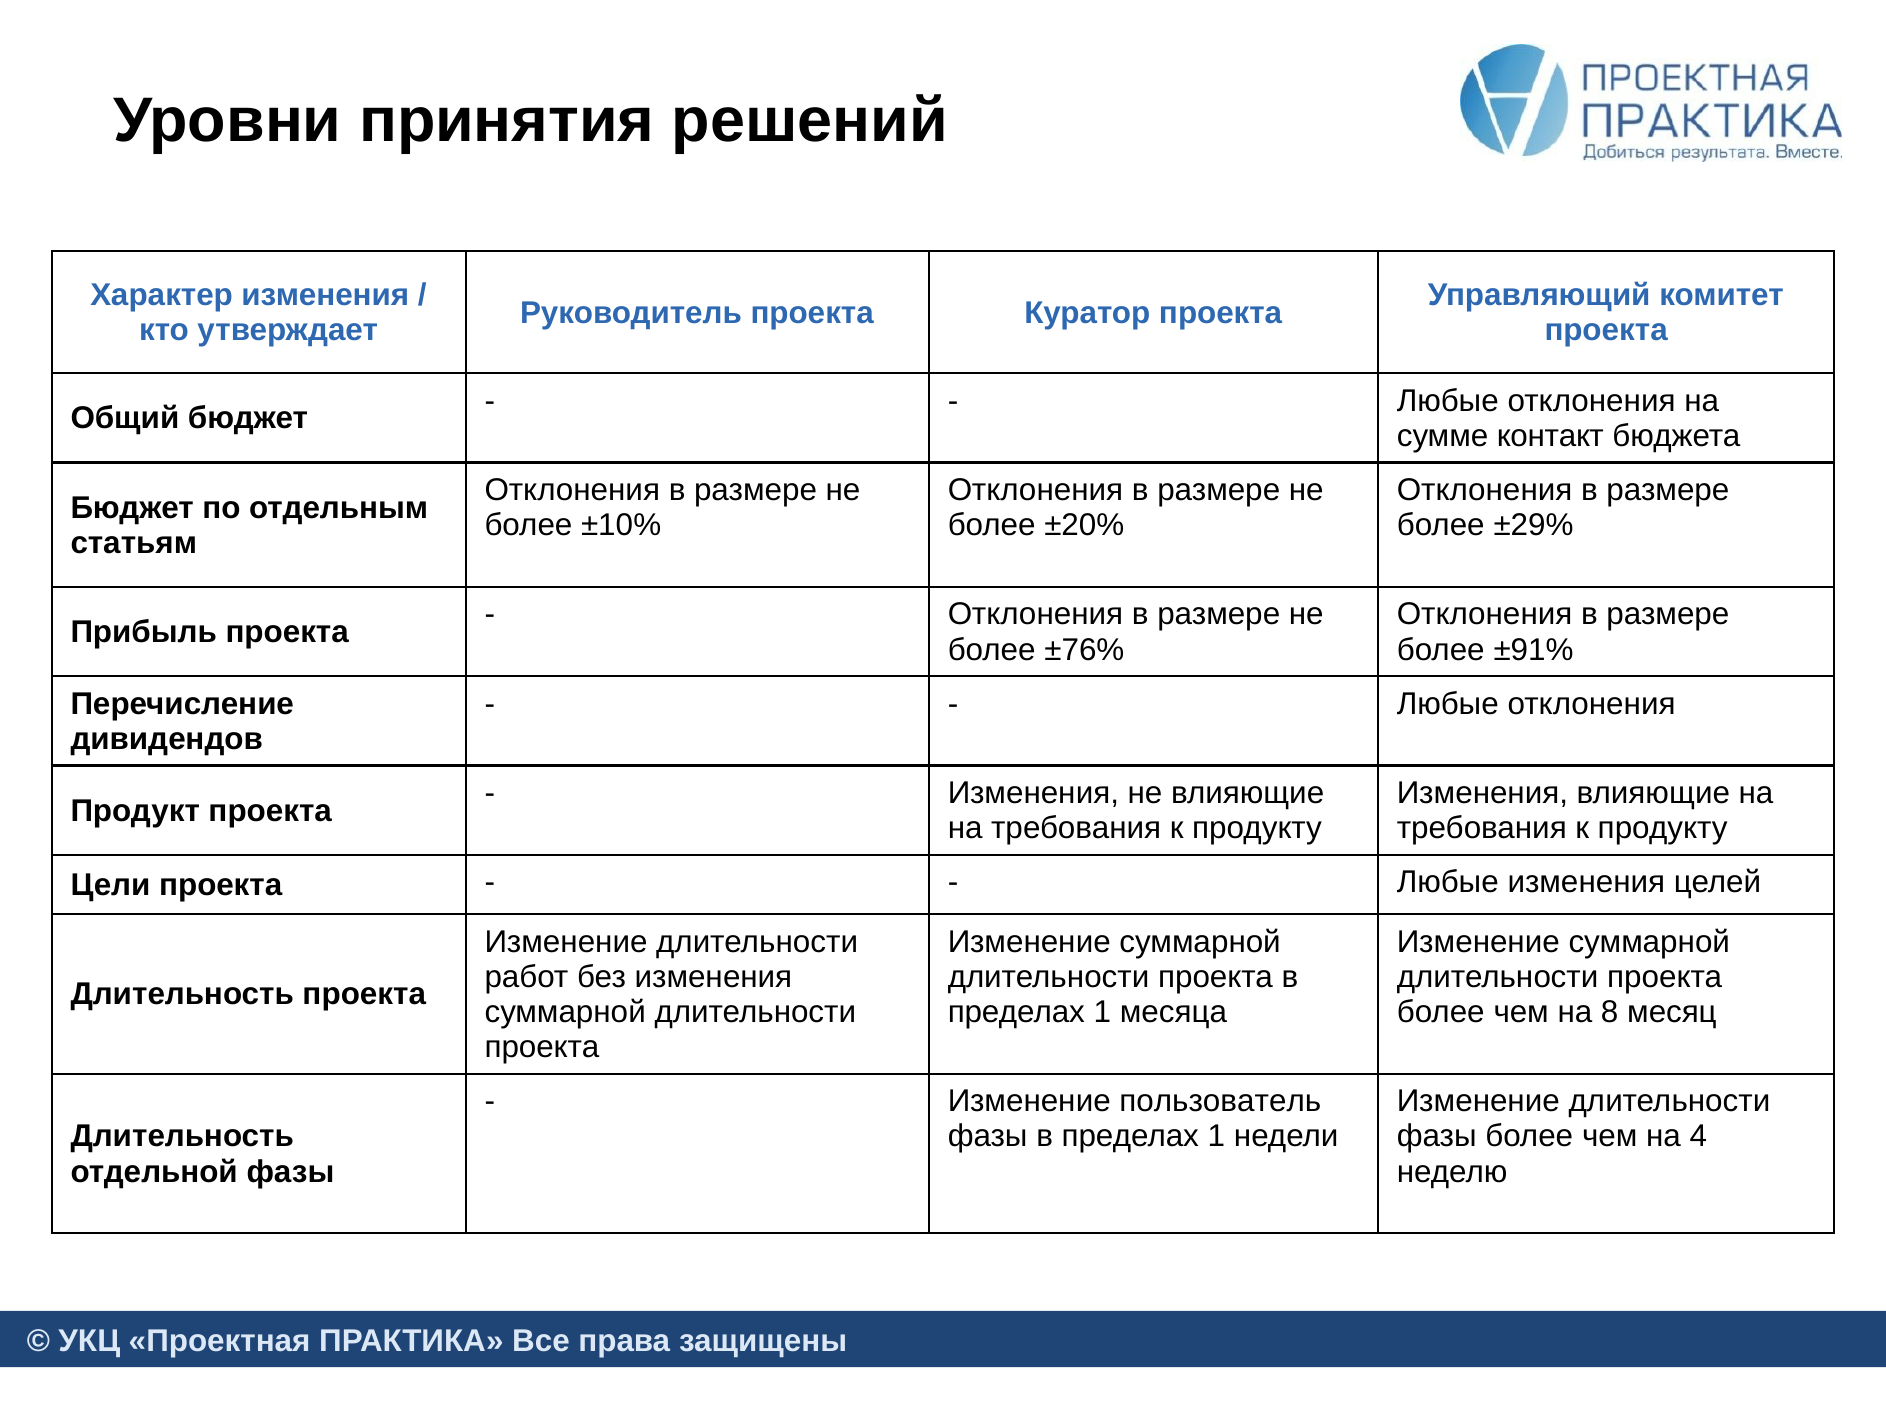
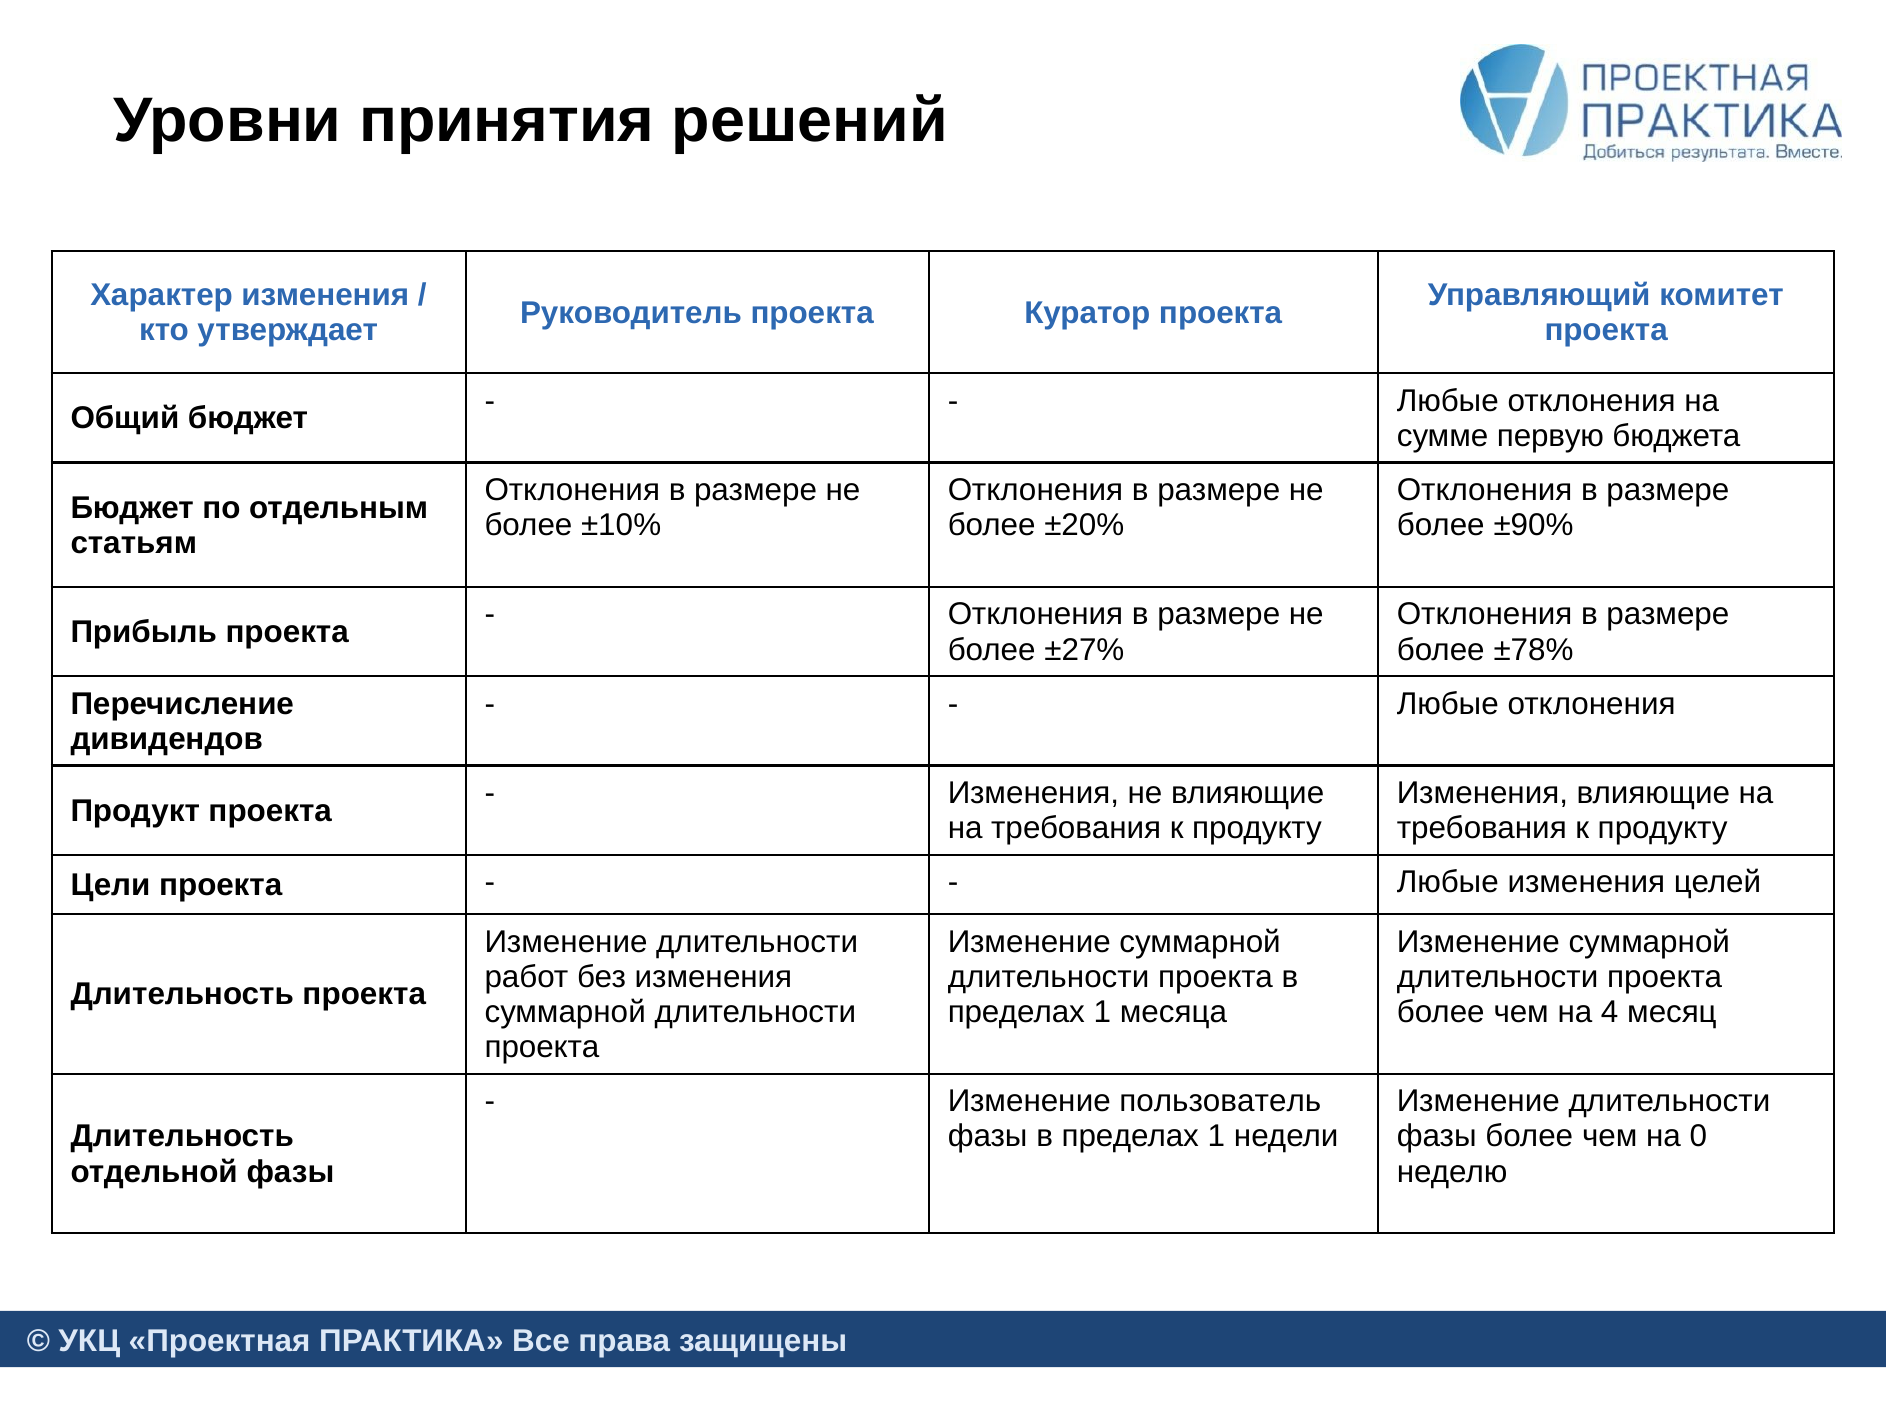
контакт: контакт -> первую (1550, 436)
±29%: ±29% -> ±90% (1534, 525)
±76%: ±76% -> ±27% (1084, 650)
±91%: ±91% -> ±78% (1534, 650)
8: 8 -> 4 (1610, 1012)
4: 4 -> 0 (1698, 1137)
